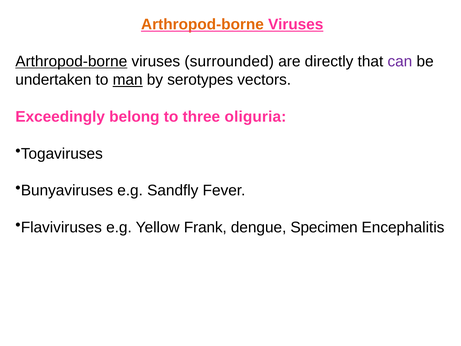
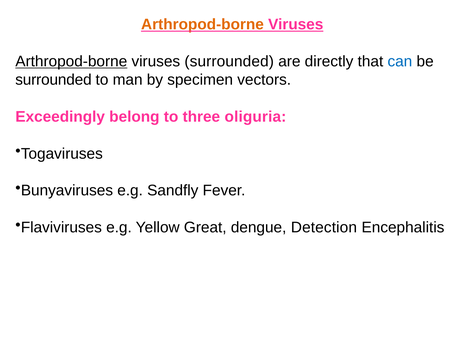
can colour: purple -> blue (400, 61)
undertaken: undertaken -> surrounded (53, 80)
man underline: present -> none (128, 80)
serotypes: serotypes -> specimen (200, 80)
Frank: Frank -> Great (205, 227)
Specimen: Specimen -> Detection (324, 227)
